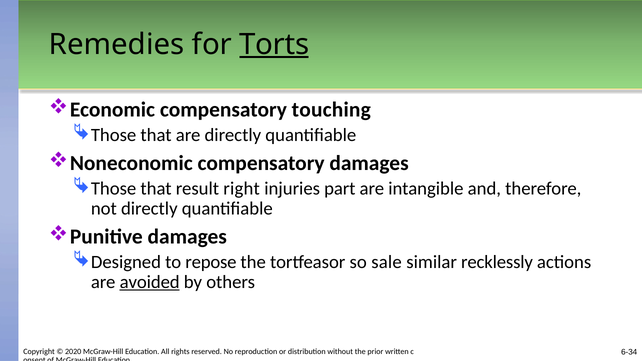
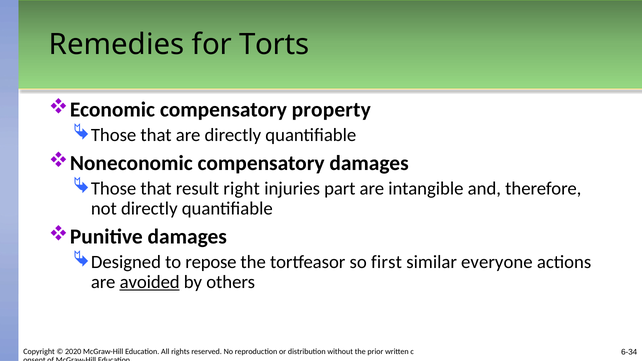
Torts underline: present -> none (274, 44)
touching: touching -> property (331, 110)
sale: sale -> first (386, 262)
recklessly: recklessly -> everyone (497, 262)
